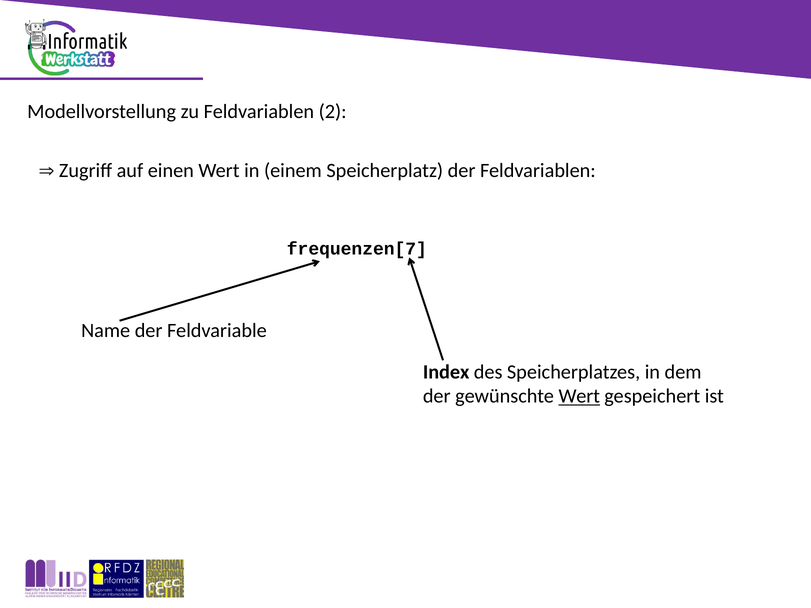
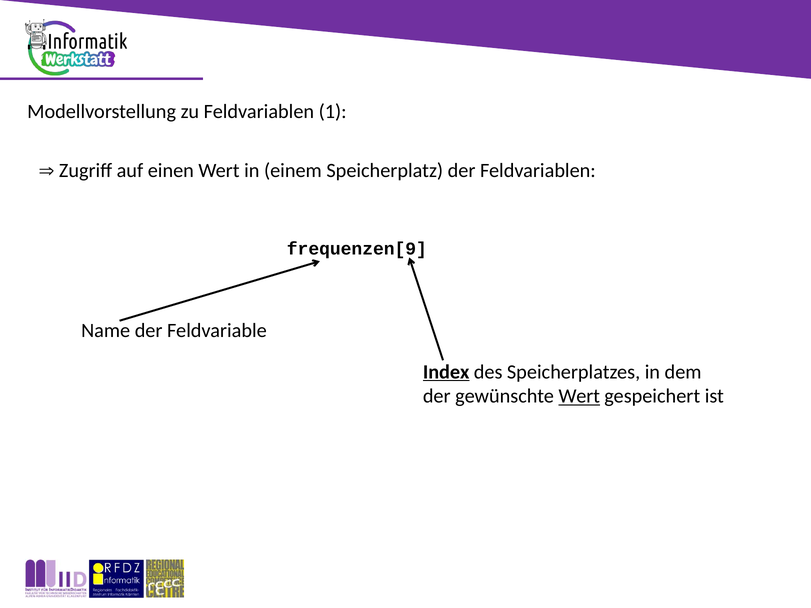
2: 2 -> 1 (333, 111)
frequenzen[7: frequenzen[7 -> frequenzen[9 (357, 249)
Index underline: none -> present (446, 372)
